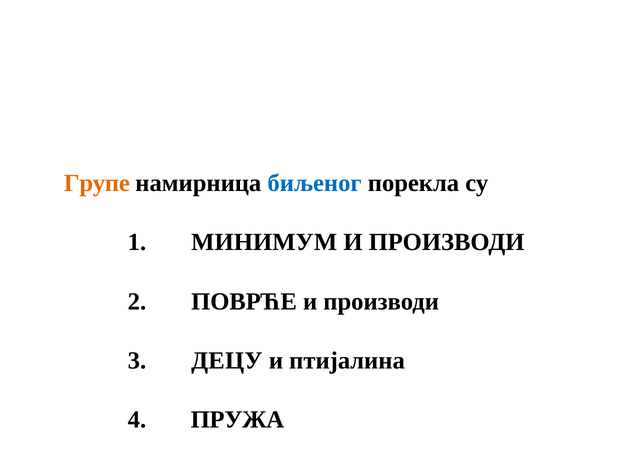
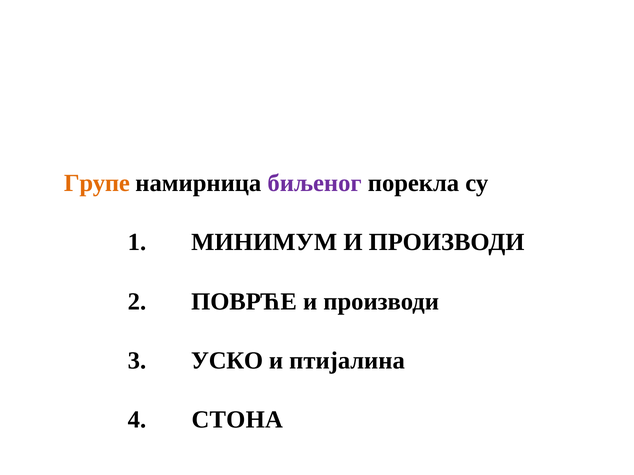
биљеног colour: blue -> purple (315, 183)
ДЕЦУ: ДЕЦУ -> УСКО (227, 361)
ПРУЖА: ПРУЖА -> СТОНА (237, 420)
